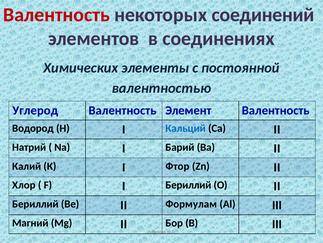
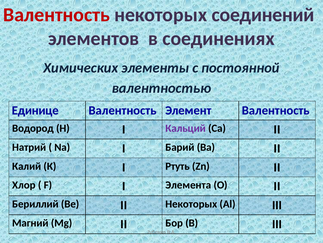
Углерод: Углерод -> Единице (35, 110)
Кальций colour: blue -> purple (186, 128)
Фтор: Фтор -> Ртуть (177, 166)
I Бериллий: Бериллий -> Элемента (188, 185)
II Формулам: Формулам -> Некоторых (191, 203)
